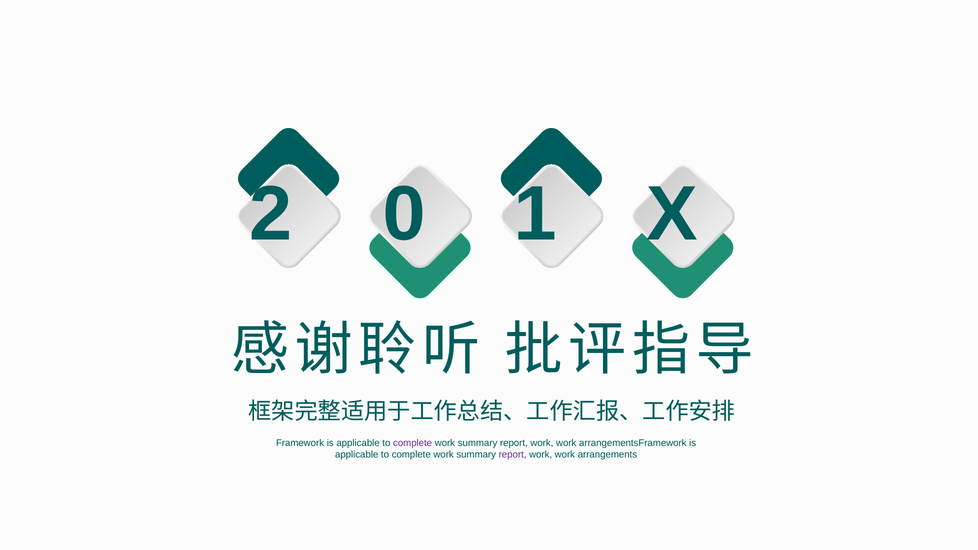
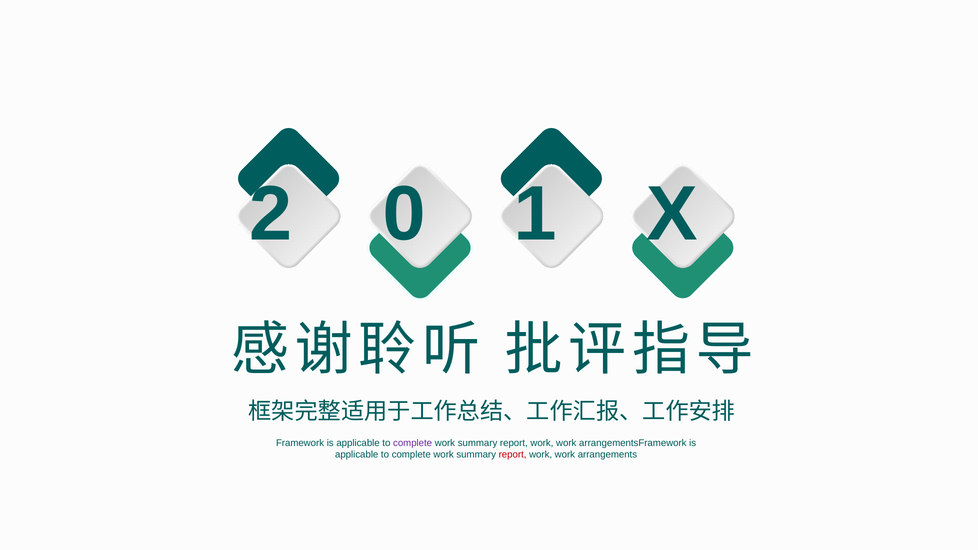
report colour: purple -> red (513, 455)
